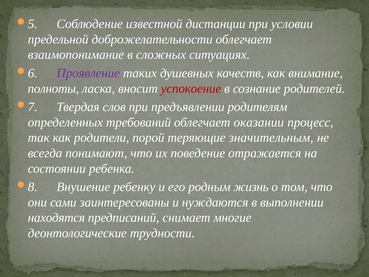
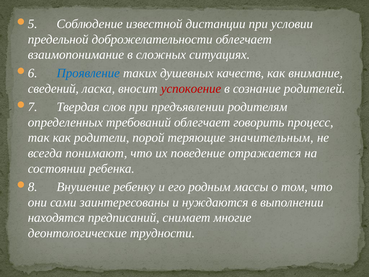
Проявление colour: purple -> blue (88, 73)
полноты: полноты -> сведений (53, 88)
оказании: оказании -> говорить (259, 122)
жизнь: жизнь -> массы (251, 187)
